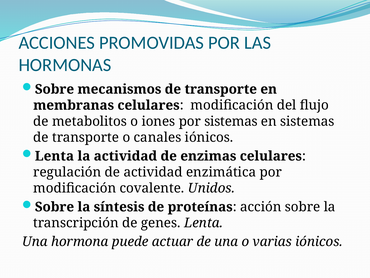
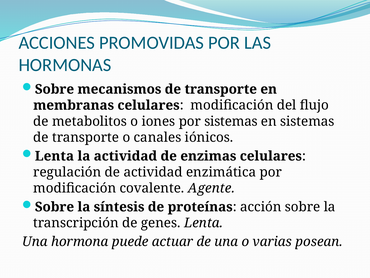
Unidos: Unidos -> Agente (211, 188)
varias iónicos: iónicos -> posean (319, 241)
